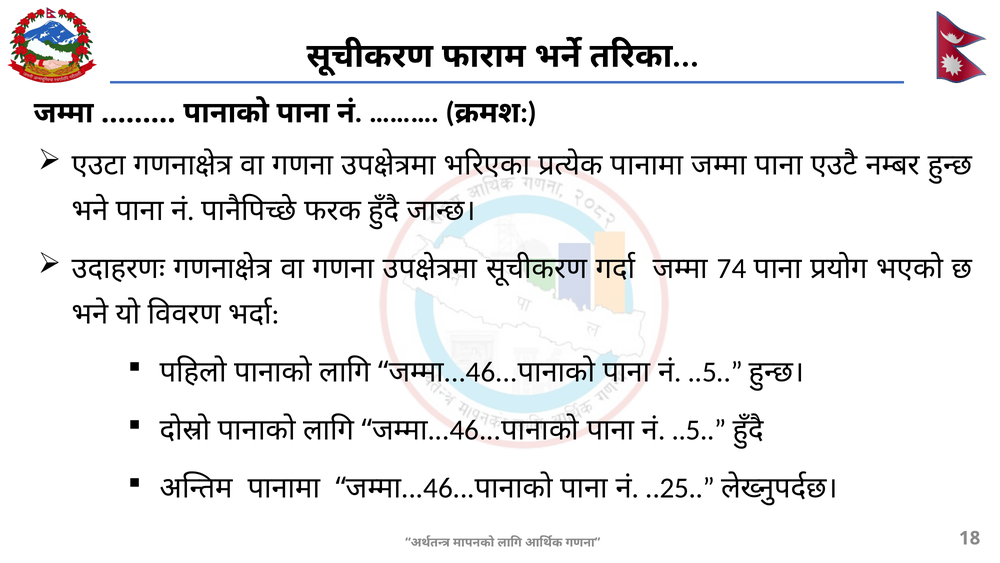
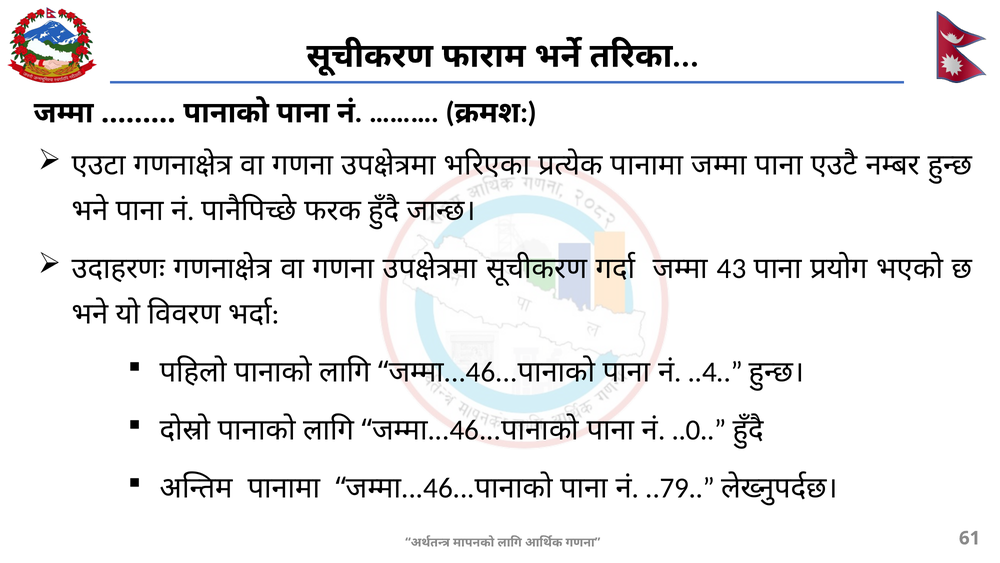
74: 74 -> 43 (732, 268)
..5: ..5 -> ..4 (715, 372)
..5: ..5 -> ..0 (699, 430)
..25: ..25 -> ..79 (680, 488)
18: 18 -> 61 (970, 538)
